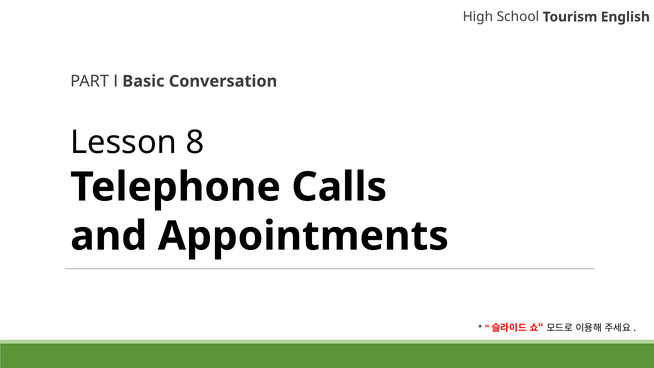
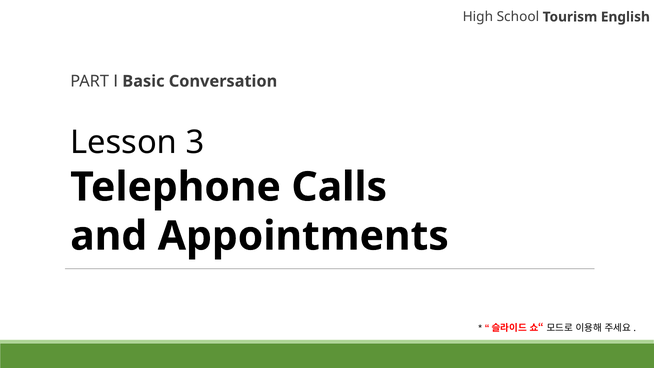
8: 8 -> 3 (195, 142)
